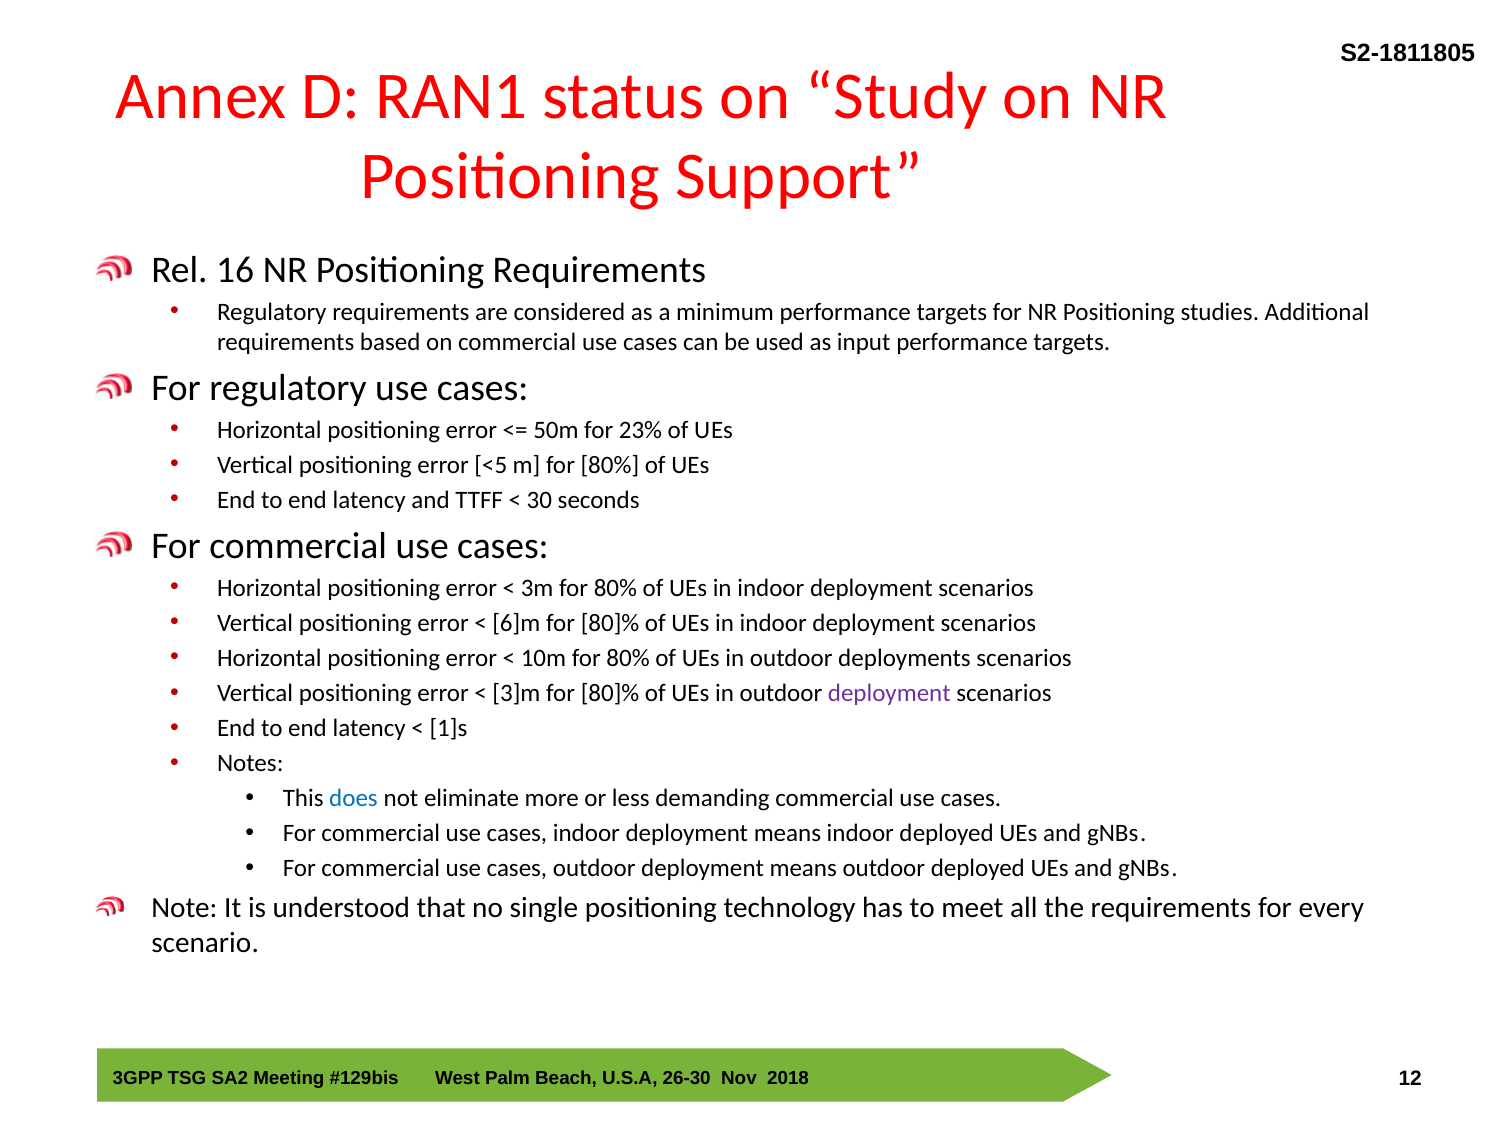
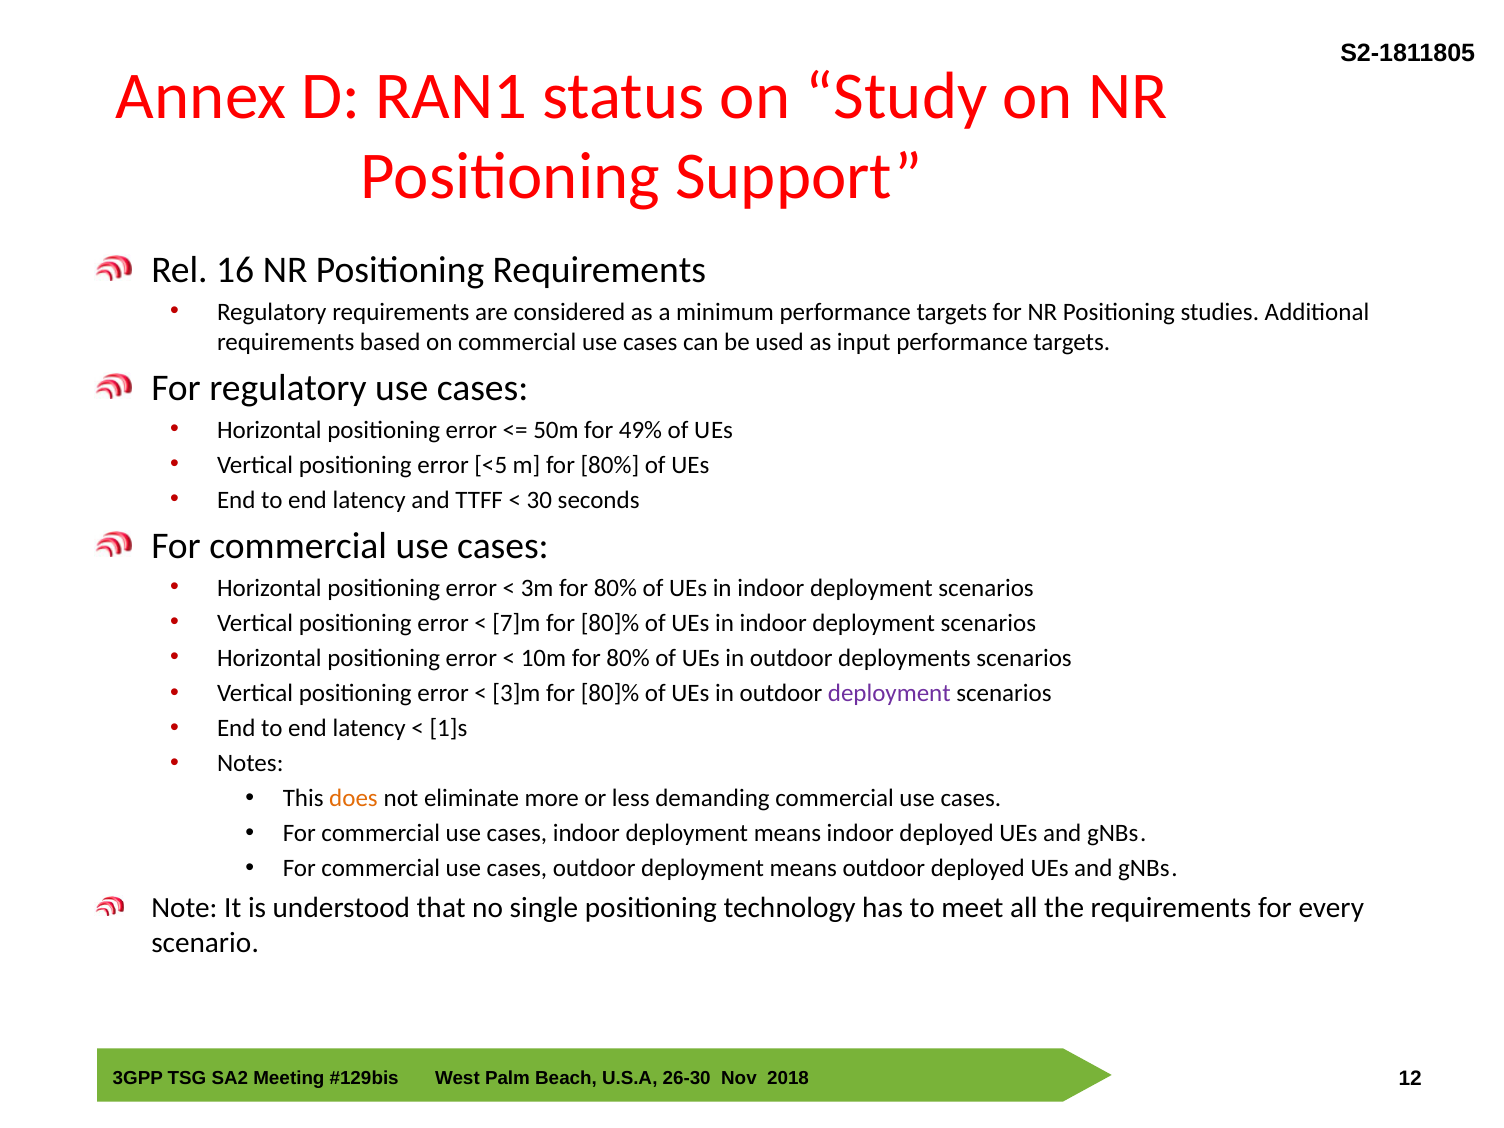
23%: 23% -> 49% (641, 430)
6]m: 6]m -> 7]m (516, 623)
does colour: blue -> orange (354, 798)
